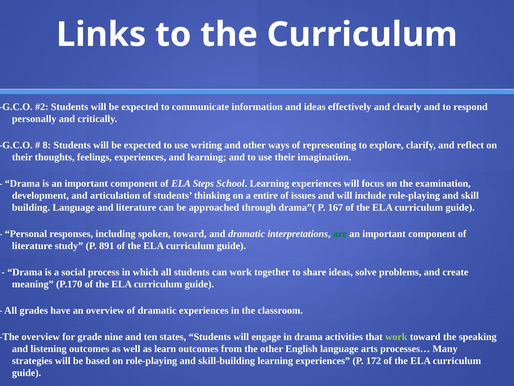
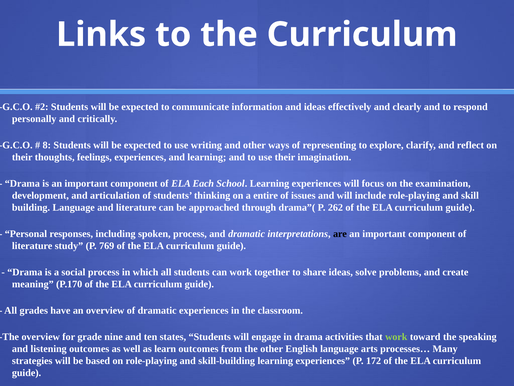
Steps: Steps -> Each (203, 183)
167: 167 -> 262 (335, 207)
spoken toward: toward -> process (190, 233)
are colour: green -> black (340, 233)
891: 891 -> 769 (107, 245)
